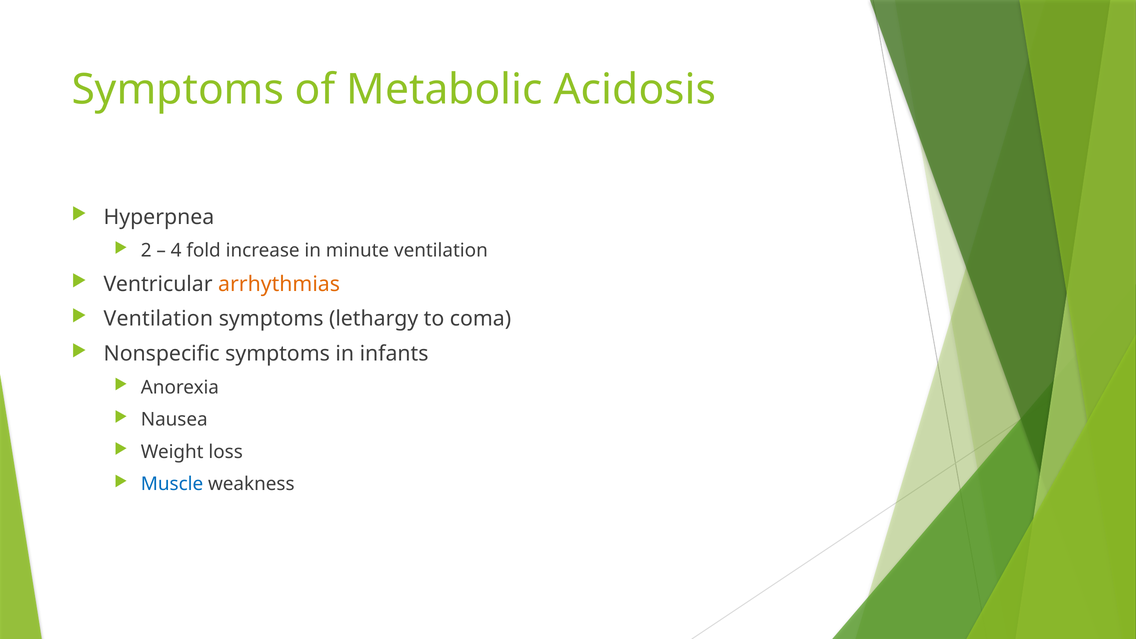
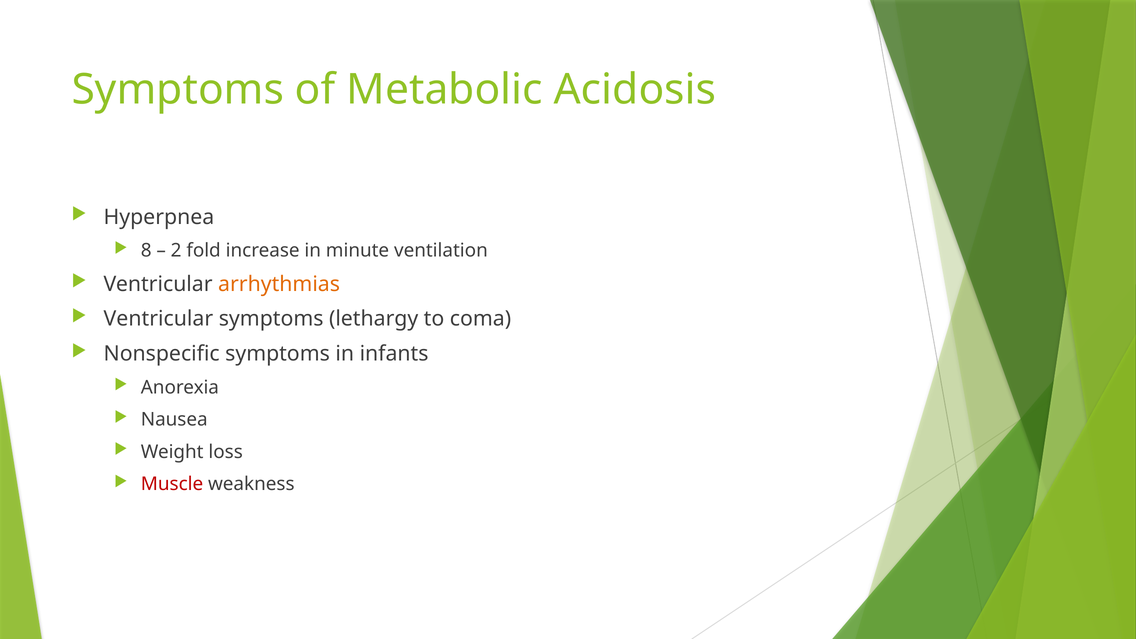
2: 2 -> 8 (146, 251)
4: 4 -> 2 (176, 251)
Ventilation: Ventilation -> Ventricular (158, 319)
Muscle colour: blue -> red (172, 484)
